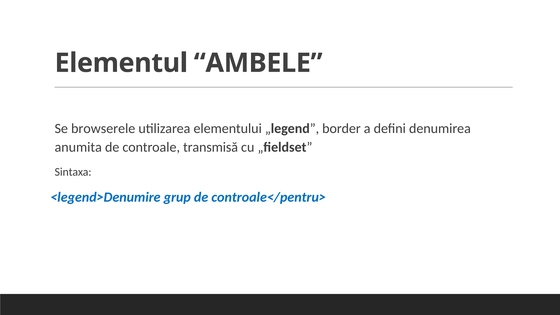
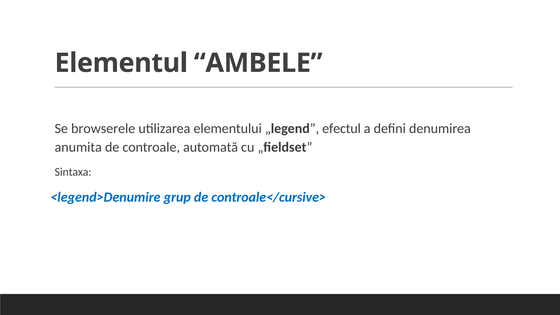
border: border -> efectul (342, 129)
transmisă: transmisă -> automată (211, 147)
controale</pentru>: controale</pentru> -> controale</cursive> (269, 197)
